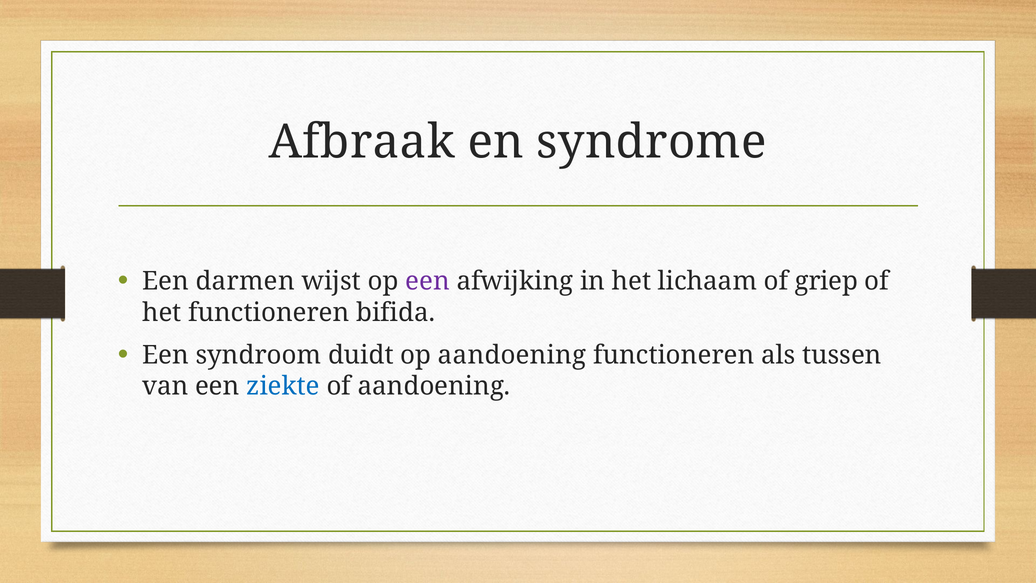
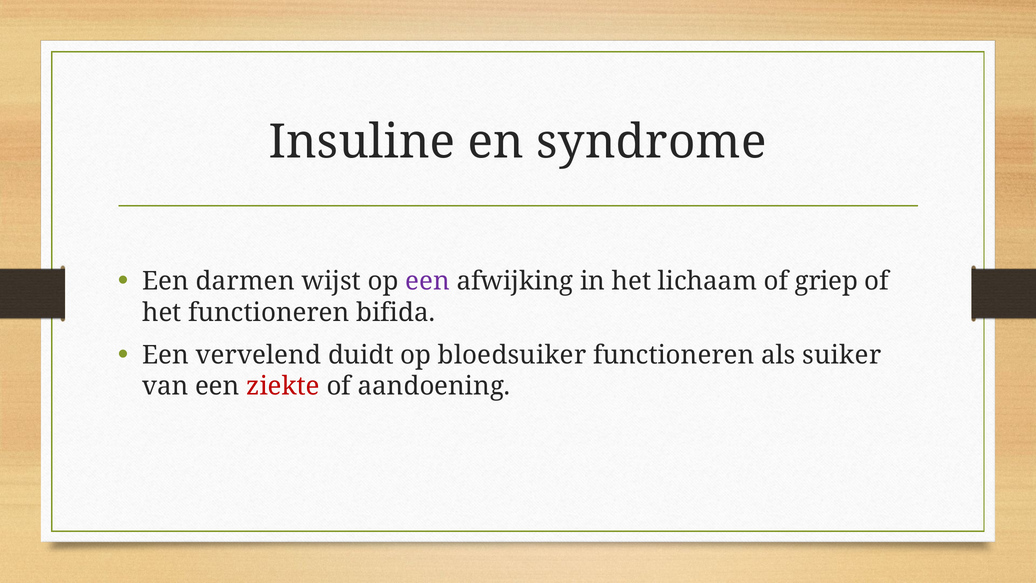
Afbraak: Afbraak -> Insuline (362, 142)
syndroom: syndroom -> vervelend (258, 355)
op aandoening: aandoening -> bloedsuiker (512, 355)
tussen: tussen -> suiker (842, 355)
ziekte colour: blue -> red (283, 386)
